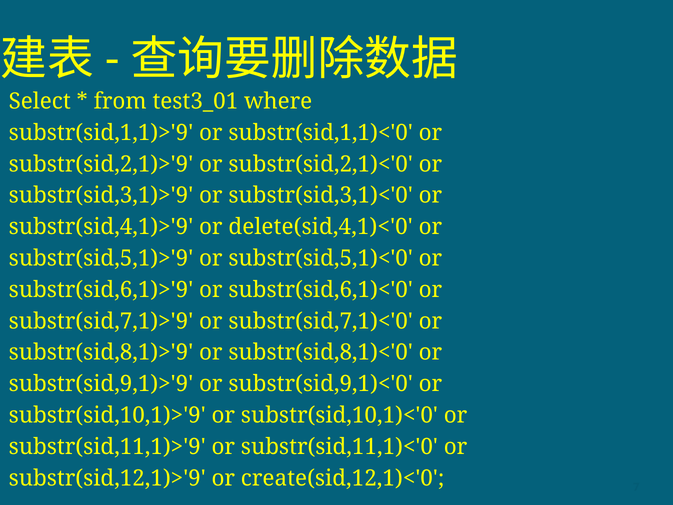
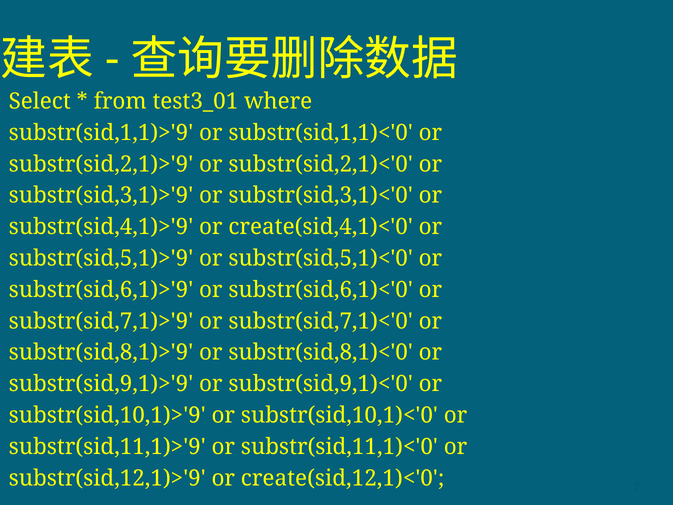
delete(sid,4,1)<'0: delete(sid,4,1)<'0 -> create(sid,4,1)<'0 (321, 227)
